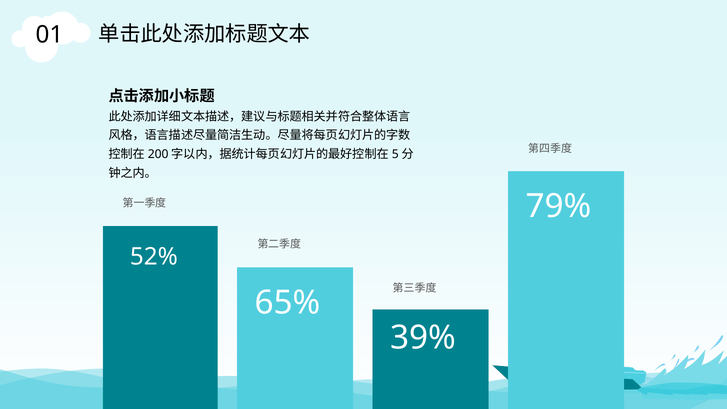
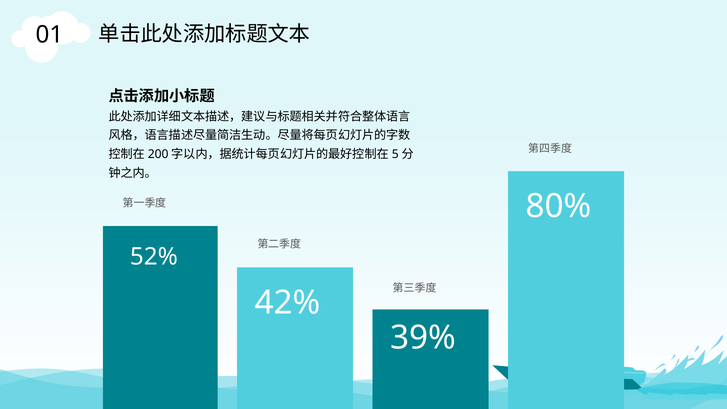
79%: 79% -> 80% (559, 206)
65%: 65% -> 42% (288, 303)
